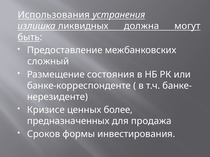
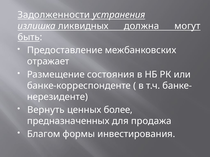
Использования: Использования -> Задолженности (54, 15)
сложный: сложный -> отражает (48, 62)
Кризисе: Кризисе -> Вернуть (46, 110)
Сроков: Сроков -> Благом (44, 134)
